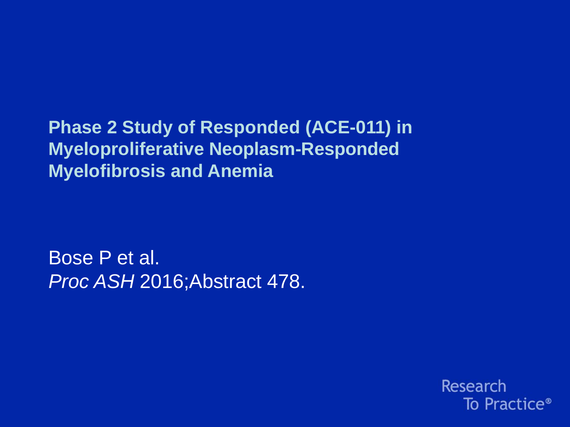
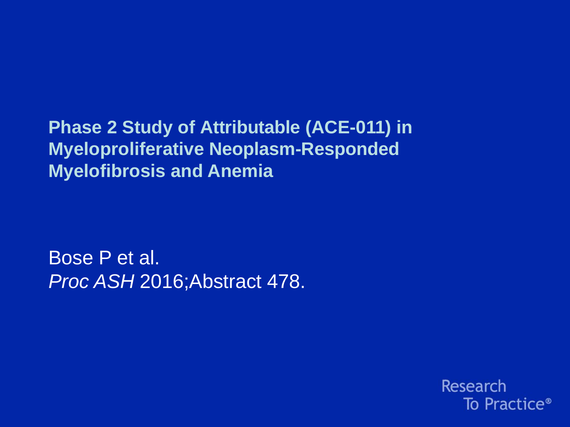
Responded: Responded -> Attributable (250, 128)
